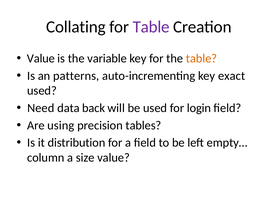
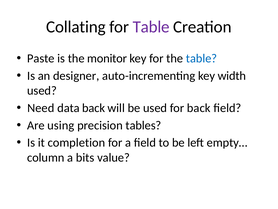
Value: Value -> Paste (41, 58)
variable: variable -> monitor (107, 58)
table colour: orange -> blue (201, 58)
patterns: patterns -> designer (76, 76)
exact: exact -> width (232, 76)
for login: login -> back (199, 108)
distribution: distribution -> completion (76, 142)
size: size -> bits (85, 157)
